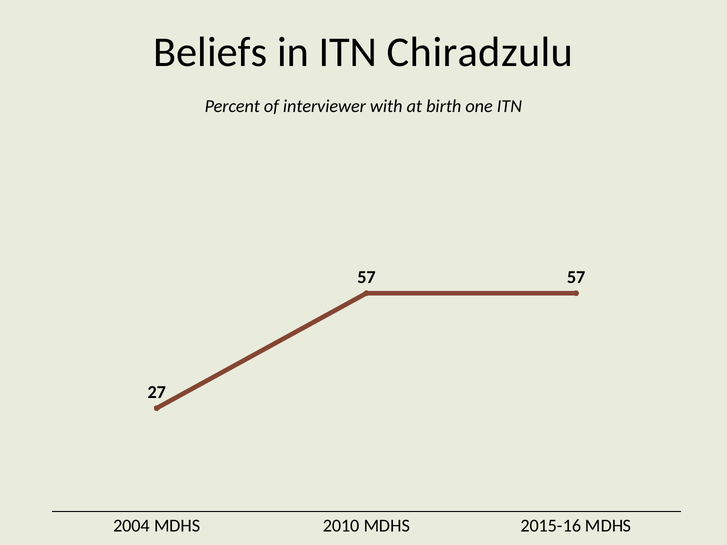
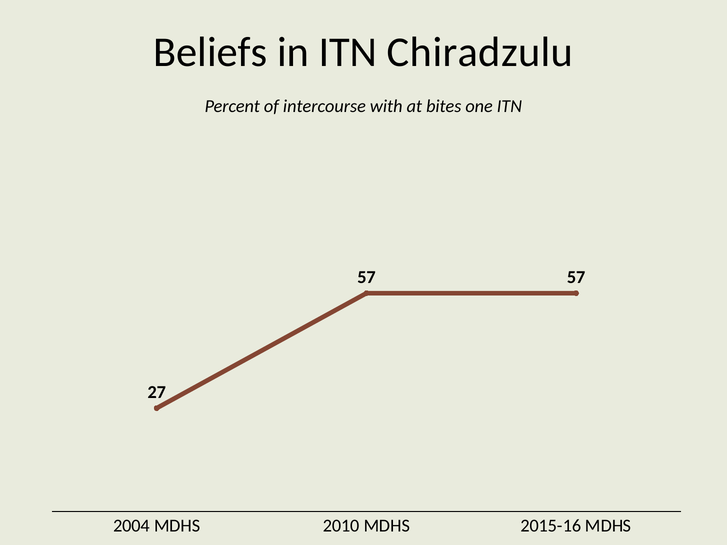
interviewer: interviewer -> intercourse (324, 106)
birth: birth -> bites (444, 106)
